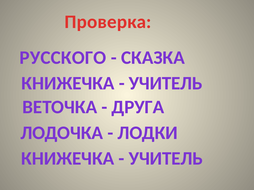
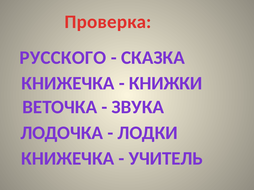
УЧИТЕЛЬ: УЧИТЕЛЬ -> КНИЖКИ (166, 83)
ДРУГА: ДРУГА -> ЗВУКА (138, 107)
